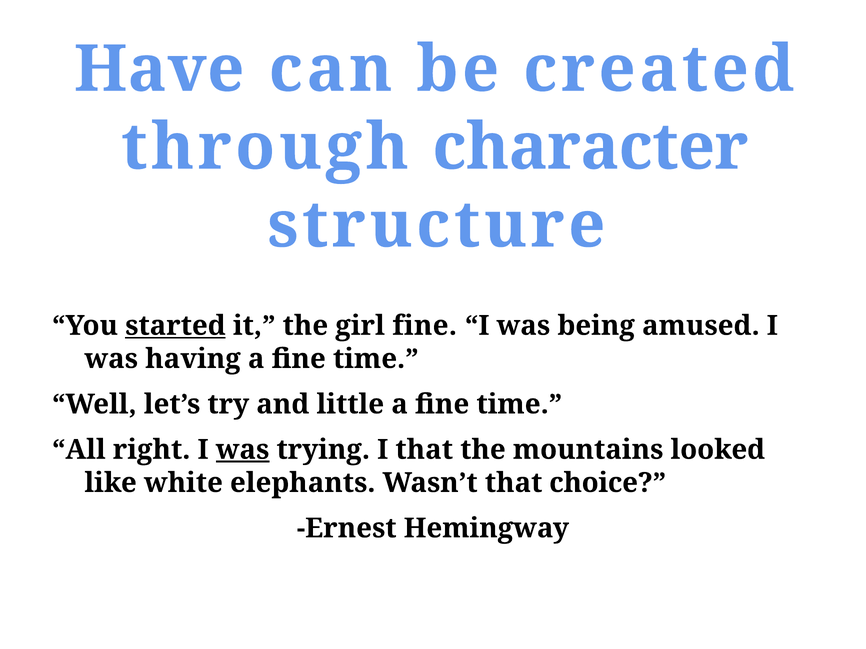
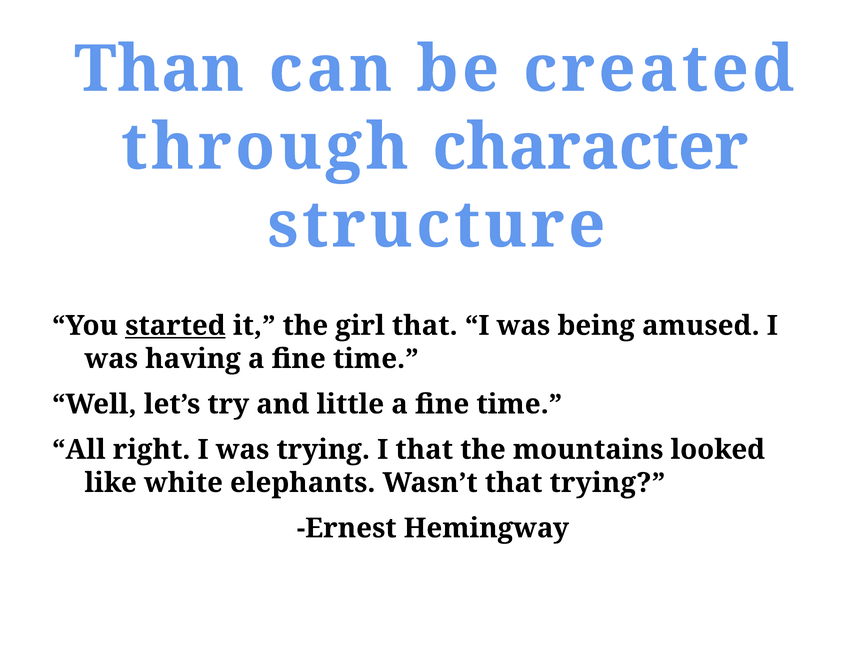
Have: Have -> Than (159, 69)
girl fine: fine -> that (425, 326)
was underline: present -> none (243, 450)
that choice: choice -> trying (607, 483)
